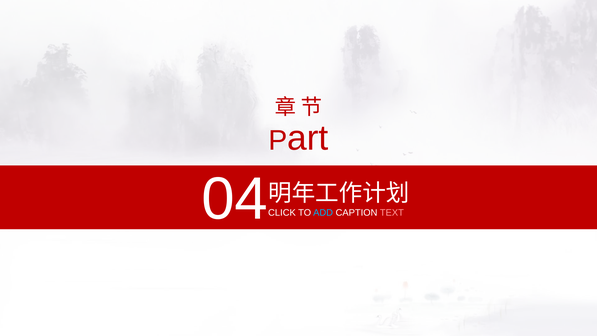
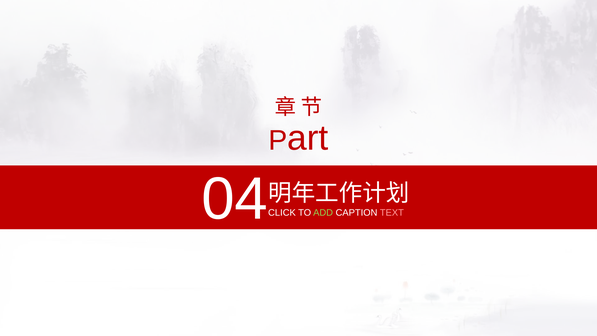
ADD colour: light blue -> light green (323, 213)
